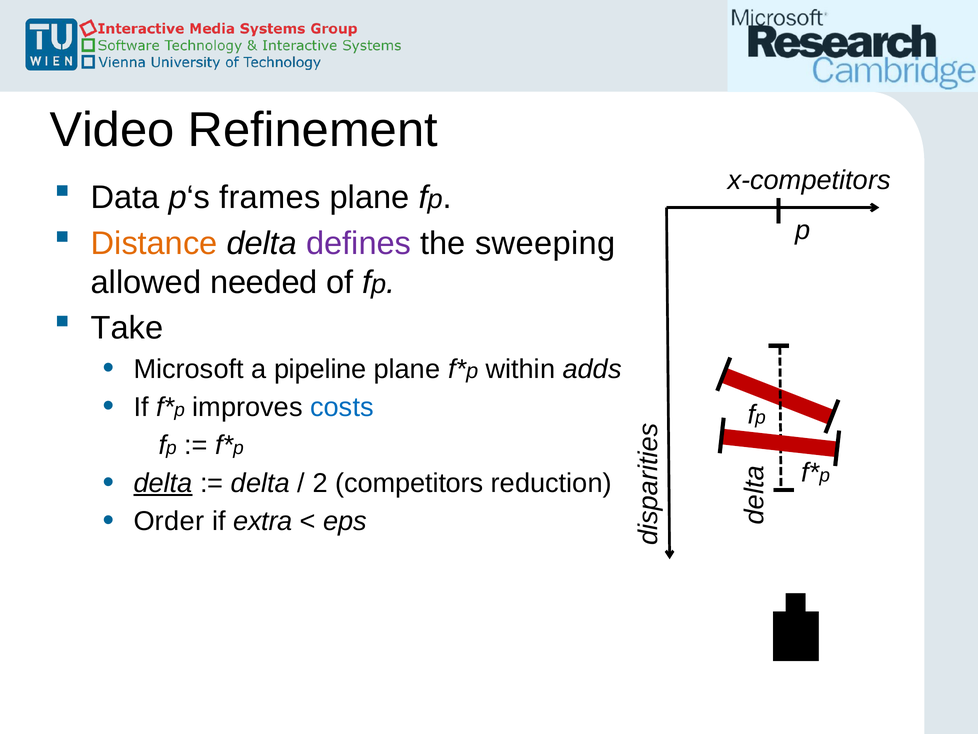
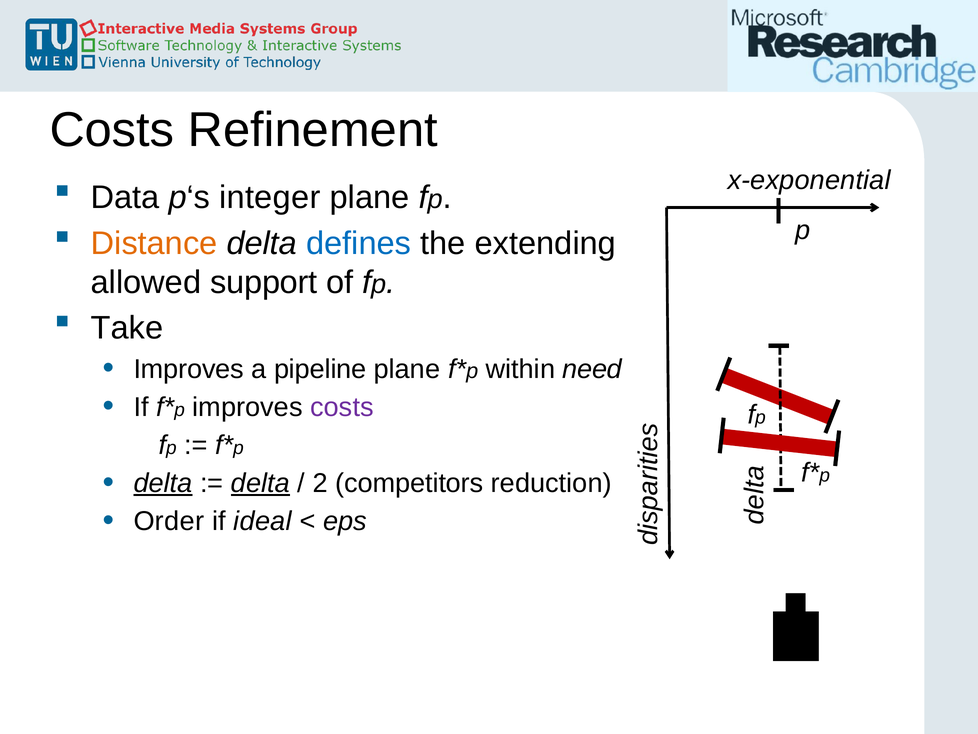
Video: Video -> Costs (112, 130)
x-competitors: x-competitors -> x-exponential (809, 180)
frames: frames -> integer (270, 198)
defines colour: purple -> blue (359, 243)
sweeping: sweeping -> extending (545, 243)
needed: needed -> support (264, 282)
Microsoft: Microsoft -> Improves (189, 369)
adds: adds -> need (592, 369)
costs colour: blue -> purple (342, 407)
delta underline: none -> present (260, 483)
extra: extra -> ideal (263, 521)
